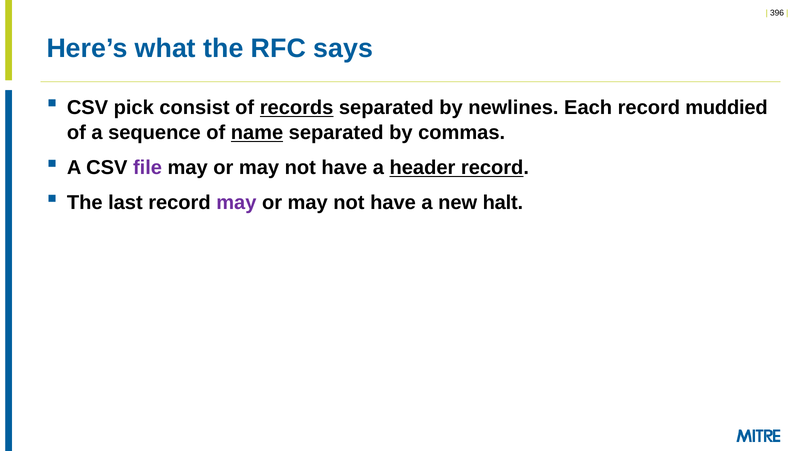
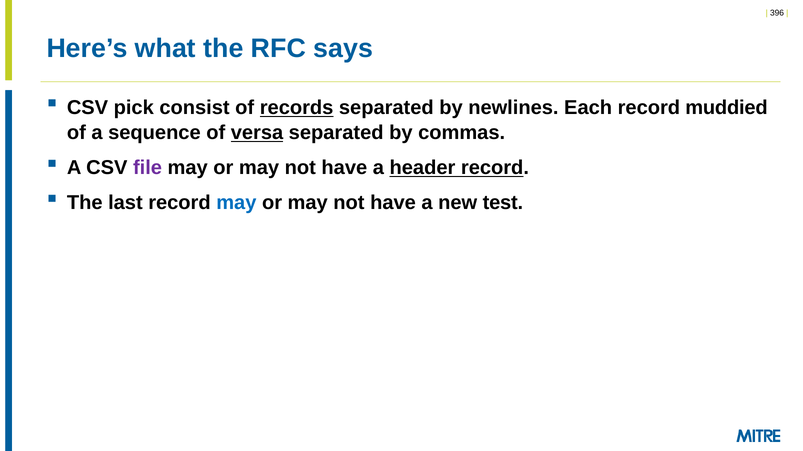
name: name -> versa (257, 133)
may colour: purple -> blue (236, 203)
halt: halt -> test (503, 203)
